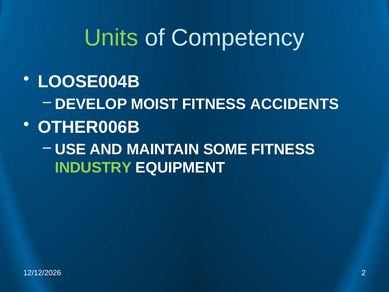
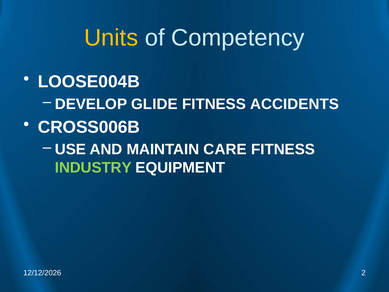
Units colour: light green -> yellow (111, 38)
MOIST: MOIST -> GLIDE (154, 104)
OTHER006B: OTHER006B -> CROSS006B (89, 127)
SOME: SOME -> CARE (225, 149)
